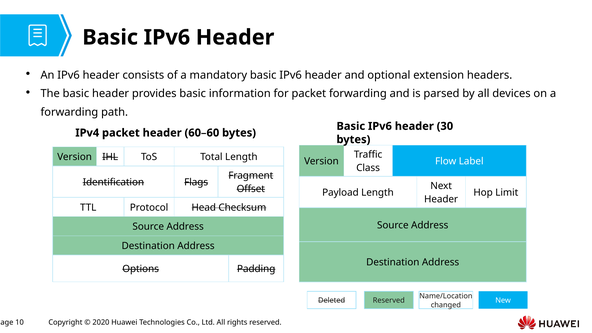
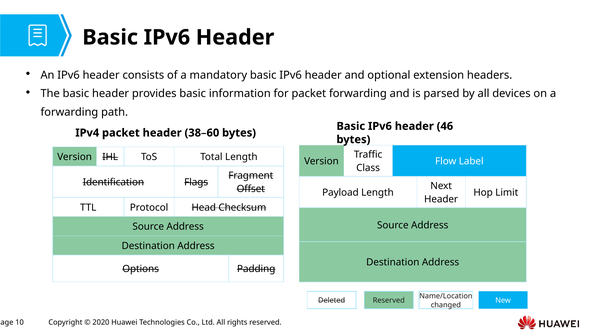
30: 30 -> 46 (445, 126)
60–60: 60–60 -> 38–60 (202, 133)
